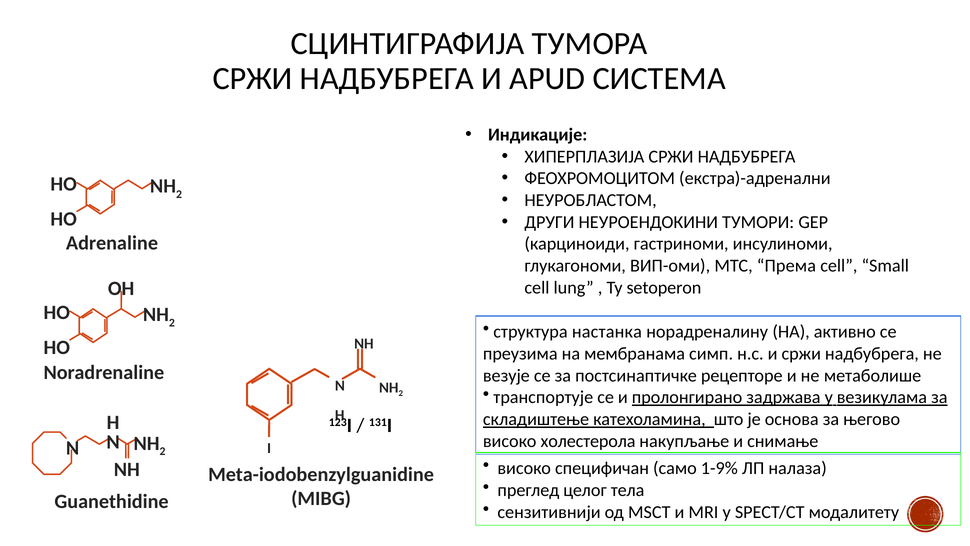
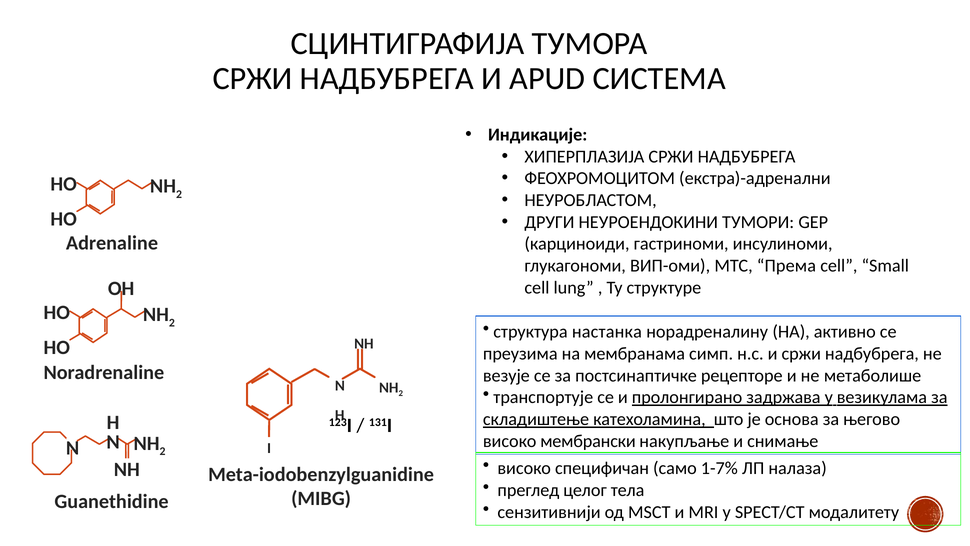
setoperon: setoperon -> структуре (664, 287)
холестерола: холестерола -> мембрански (588, 441)
1-9%: 1-9% -> 1-7% (719, 468)
